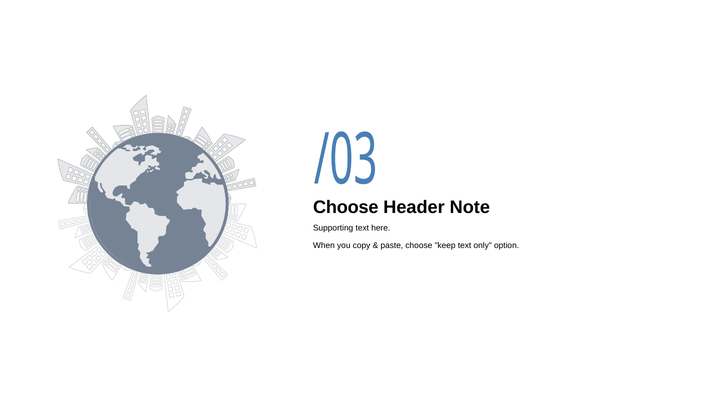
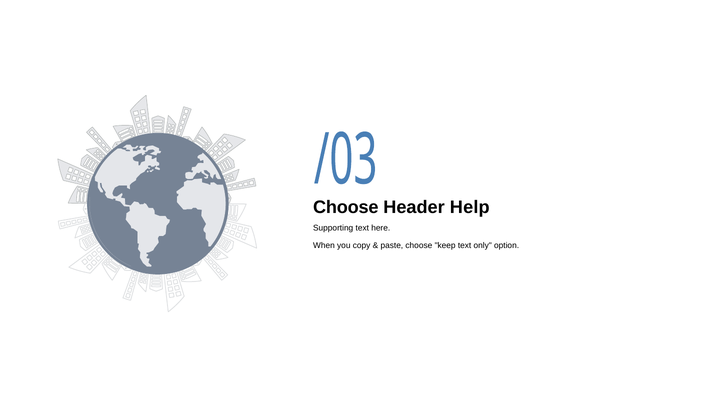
Note: Note -> Help (470, 207)
